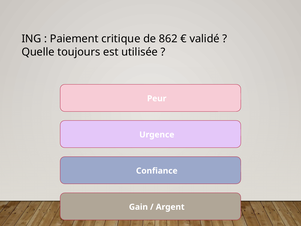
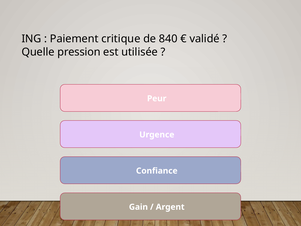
862: 862 -> 840 (168, 39)
toujours: toujours -> pression (79, 52)
